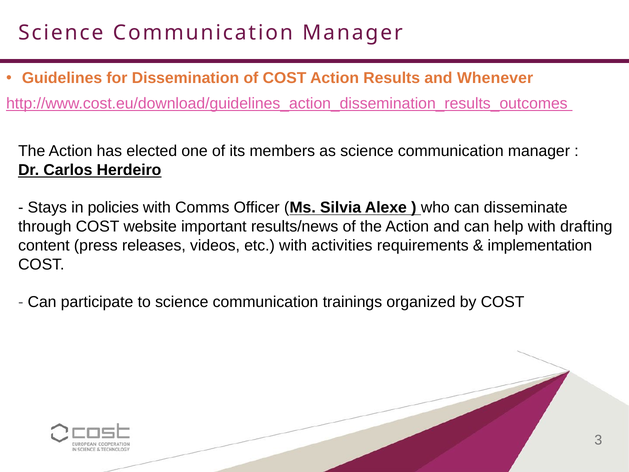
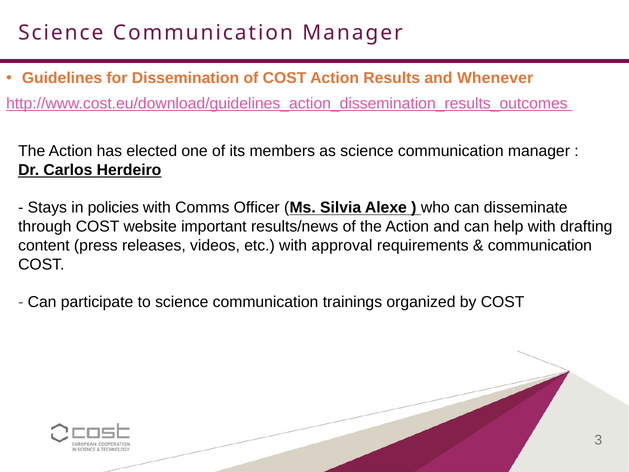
activities: activities -> approval (342, 245)
implementation: implementation -> communication (540, 245)
